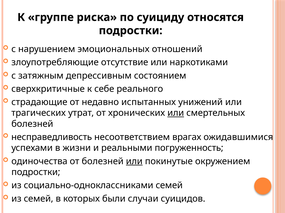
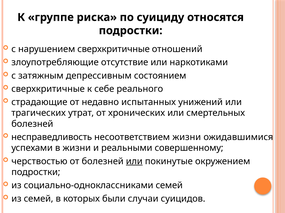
нарушением эмоциональных: эмоциональных -> сверхкритичные (114, 49)
или underline: present -> none (176, 113)
несоответствием врагах: врагах -> жизни (187, 138)
погруженность: погруженность -> совершенному (189, 149)
одиночества: одиночества -> черствостью (39, 162)
